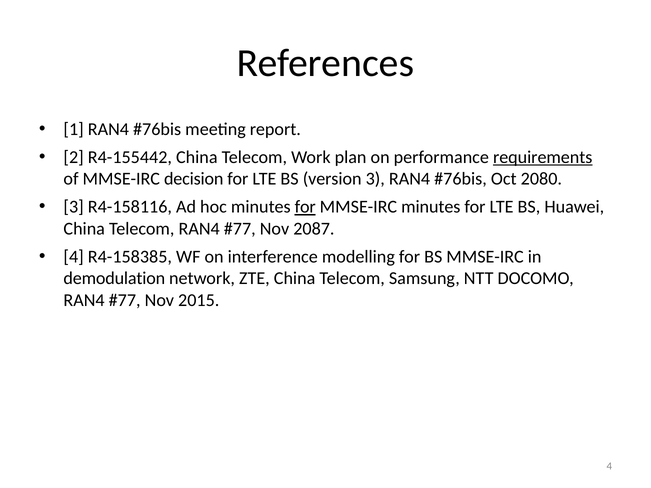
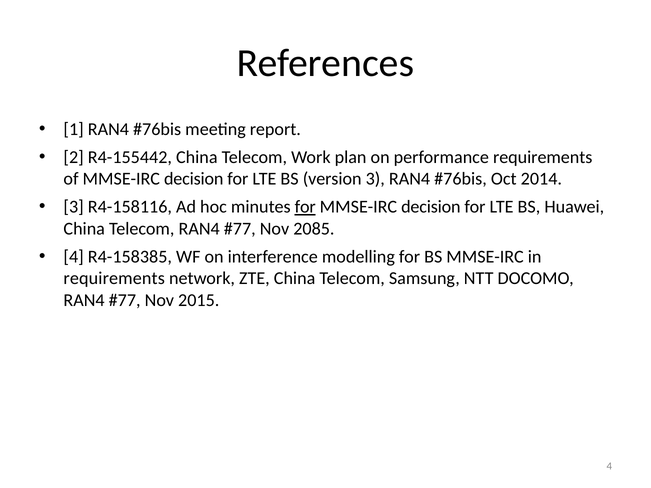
requirements underline: present -> none (543, 157)
2080: 2080 -> 2014 (541, 179)
minutes: minutes -> decision (431, 207)
2087: 2087 -> 2085 (314, 229)
demodulation: demodulation -> requirements (114, 279)
